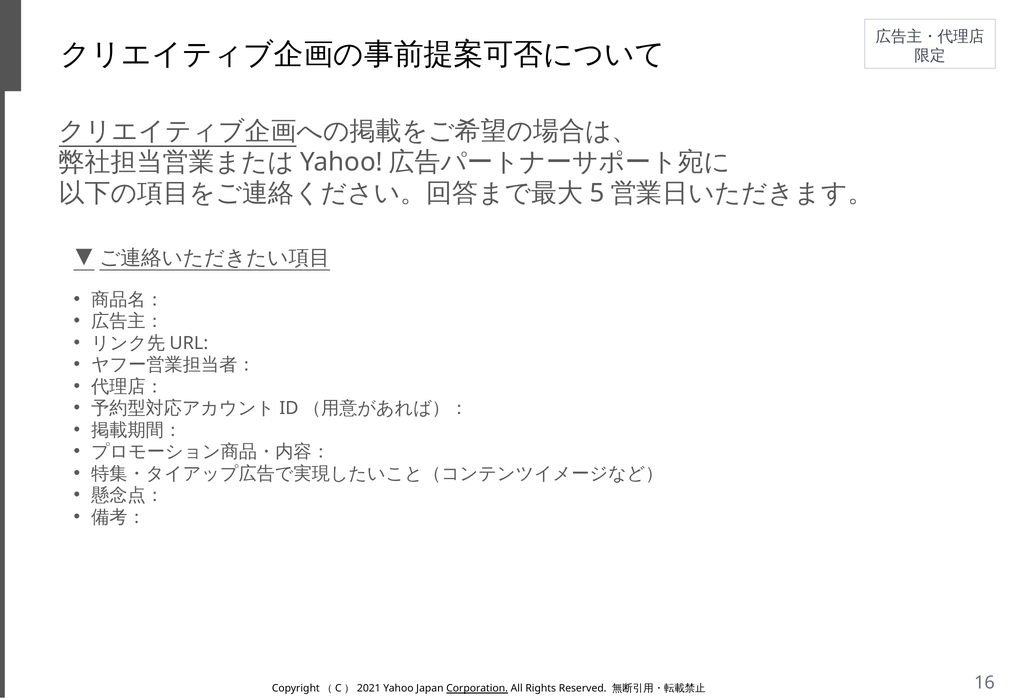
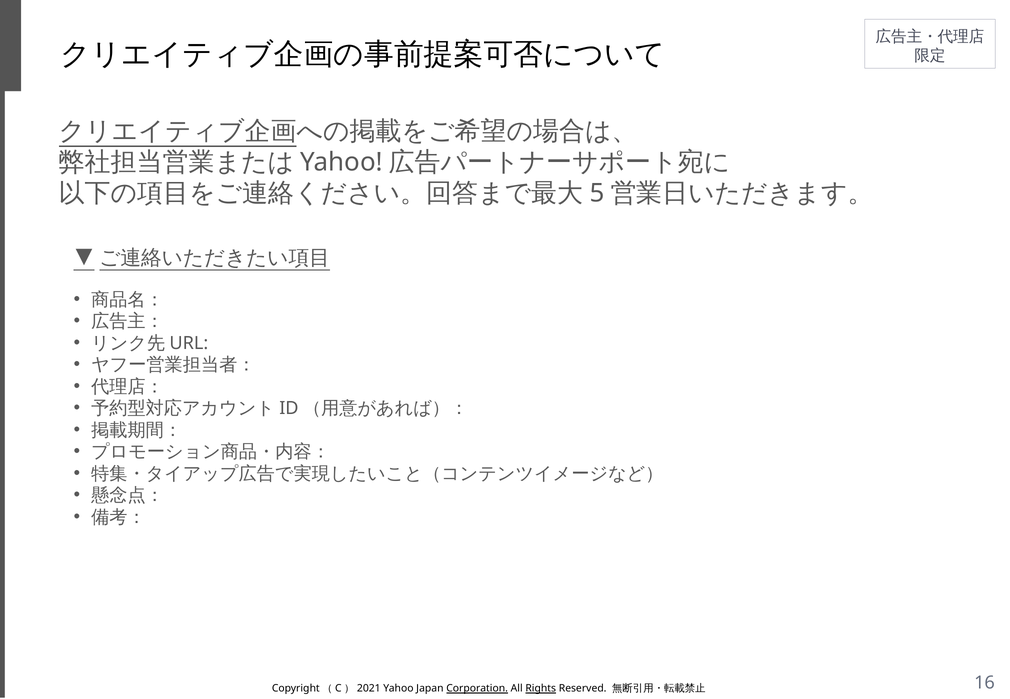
Rights underline: none -> present (541, 689)
